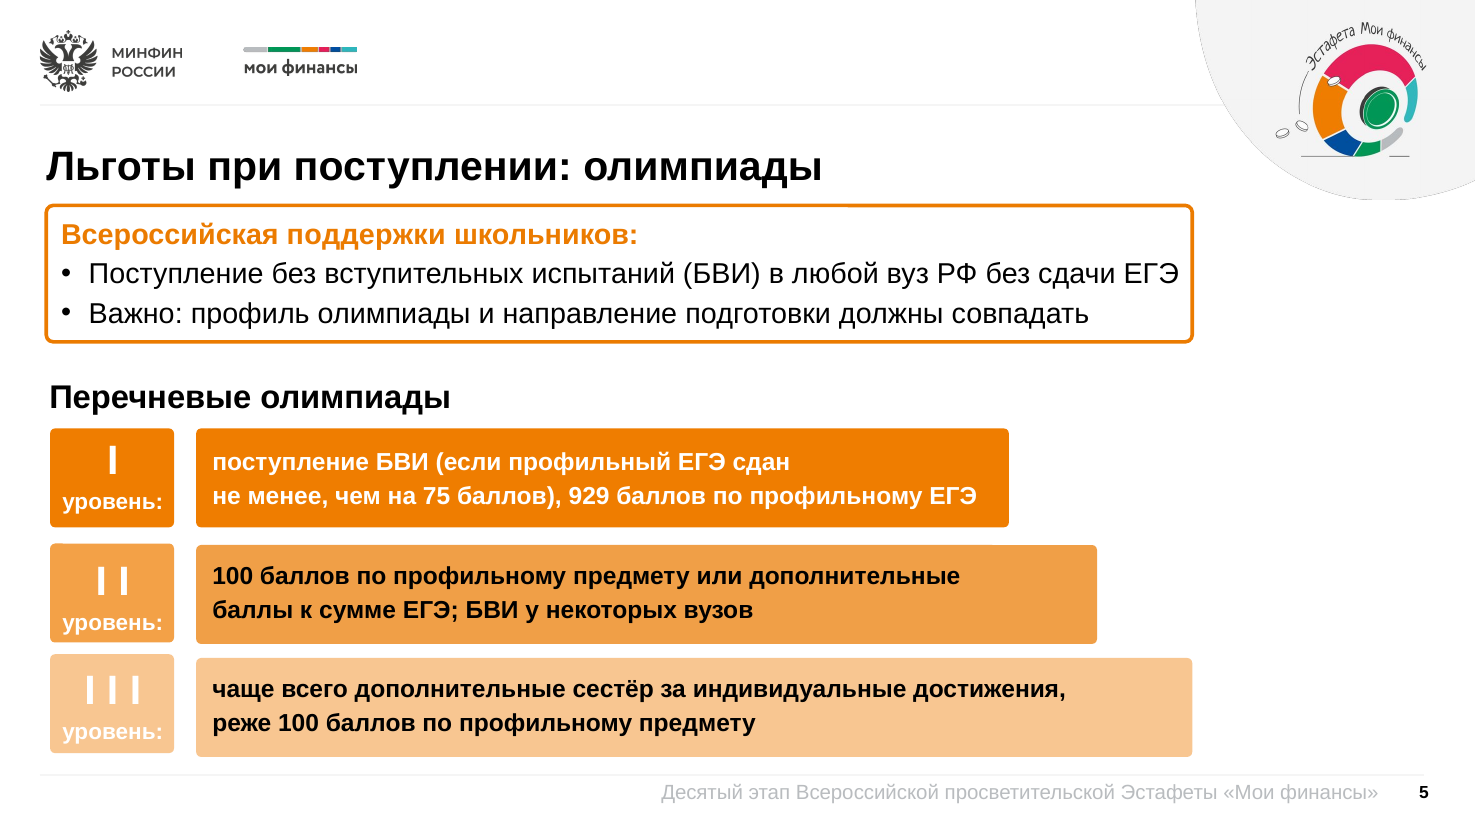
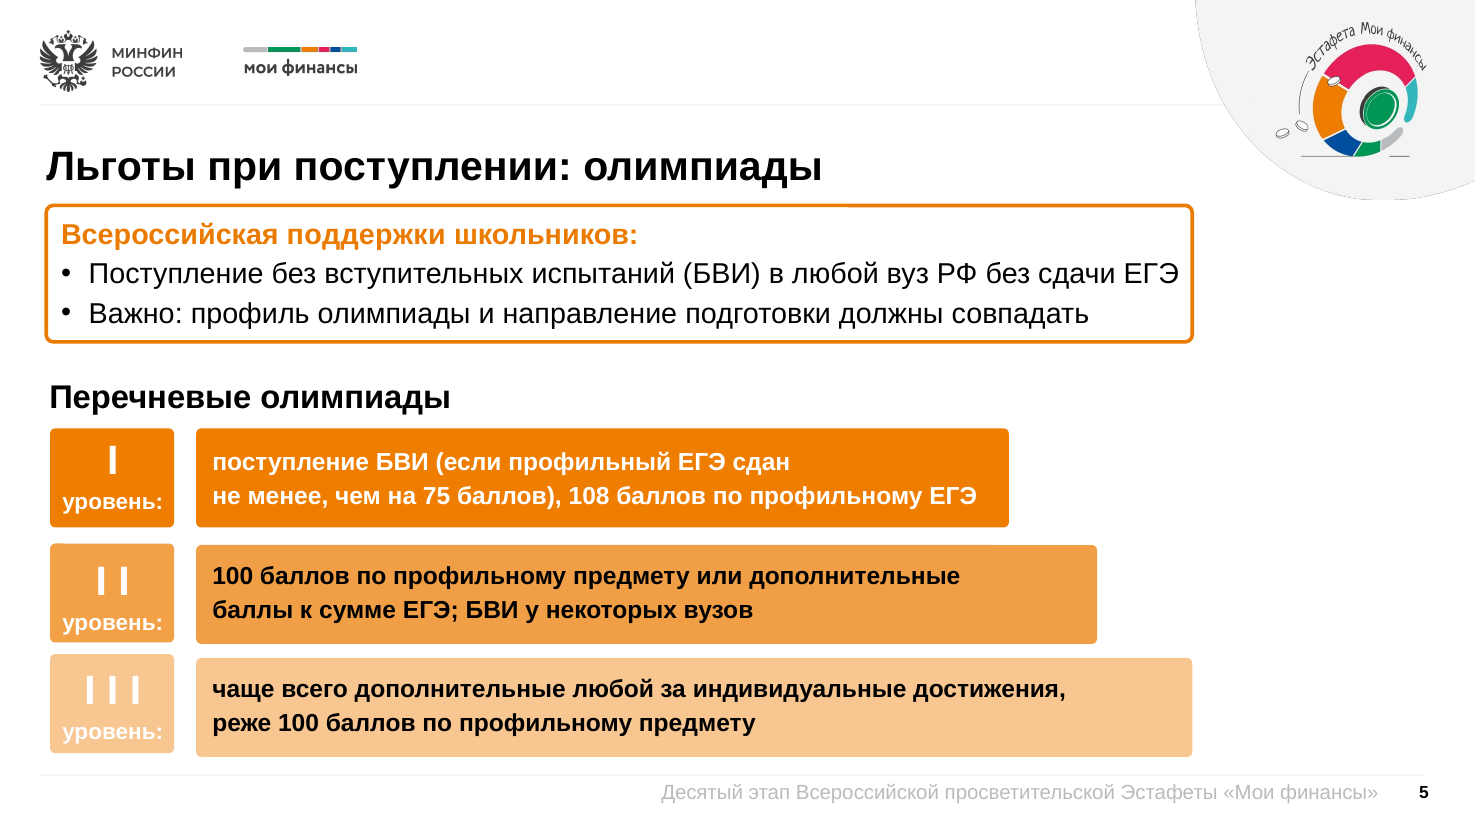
929: 929 -> 108 (589, 496)
дополнительные сестёр: сестёр -> любой (613, 690)
